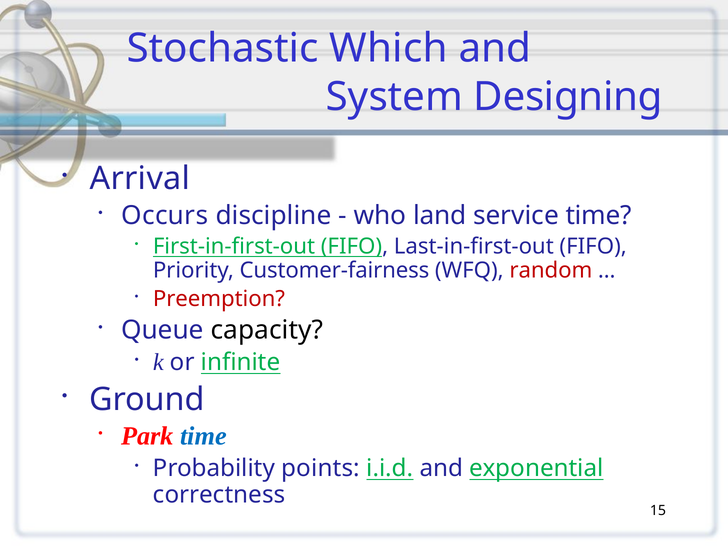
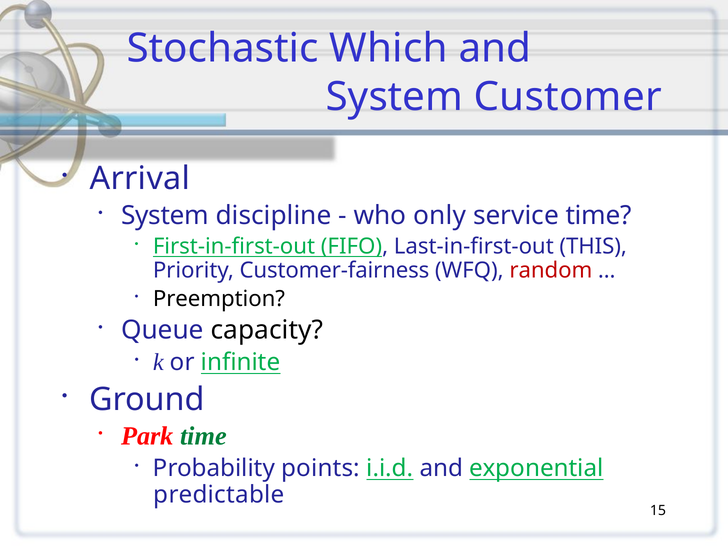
Designing: Designing -> Customer (568, 97)
Occurs: Occurs -> System (165, 216)
land: land -> only (440, 216)
Last-in-first-out FIFO: FIFO -> THIS (593, 246)
Preemption colour: red -> black (219, 299)
time colour: blue -> green (204, 436)
correctness: correctness -> predictable (219, 495)
